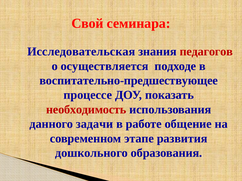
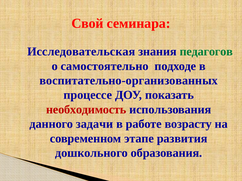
педагогов colour: red -> green (206, 52)
осуществляется: осуществляется -> самостоятельно (105, 66)
воспитательно-предшествующее: воспитательно-предшествующее -> воспитательно-организованных (129, 81)
общение: общение -> возрасту (188, 124)
